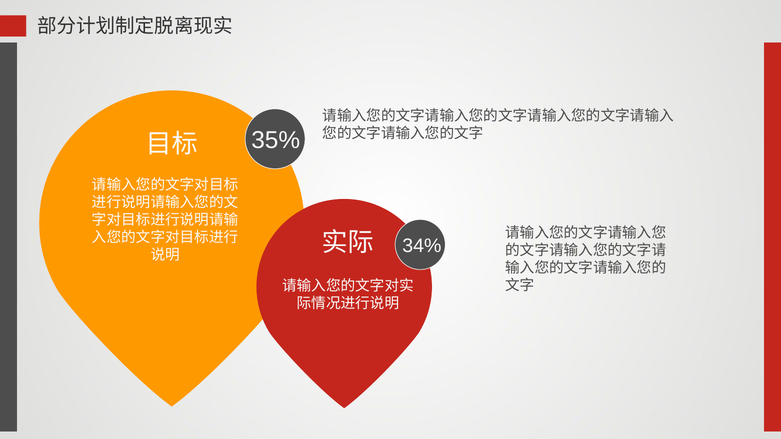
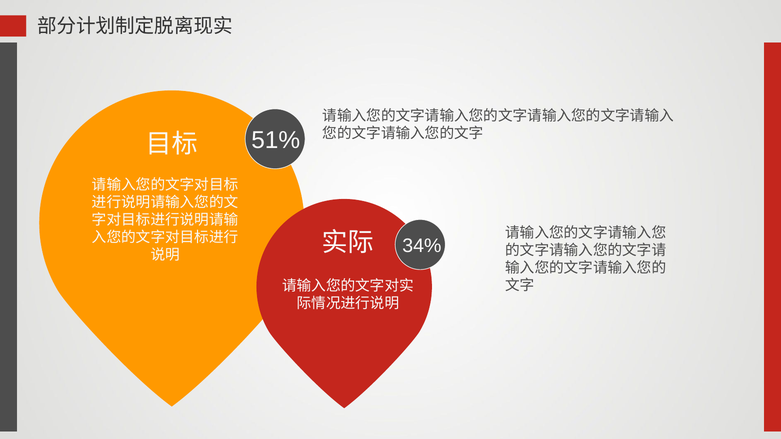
35%: 35% -> 51% (276, 140)
